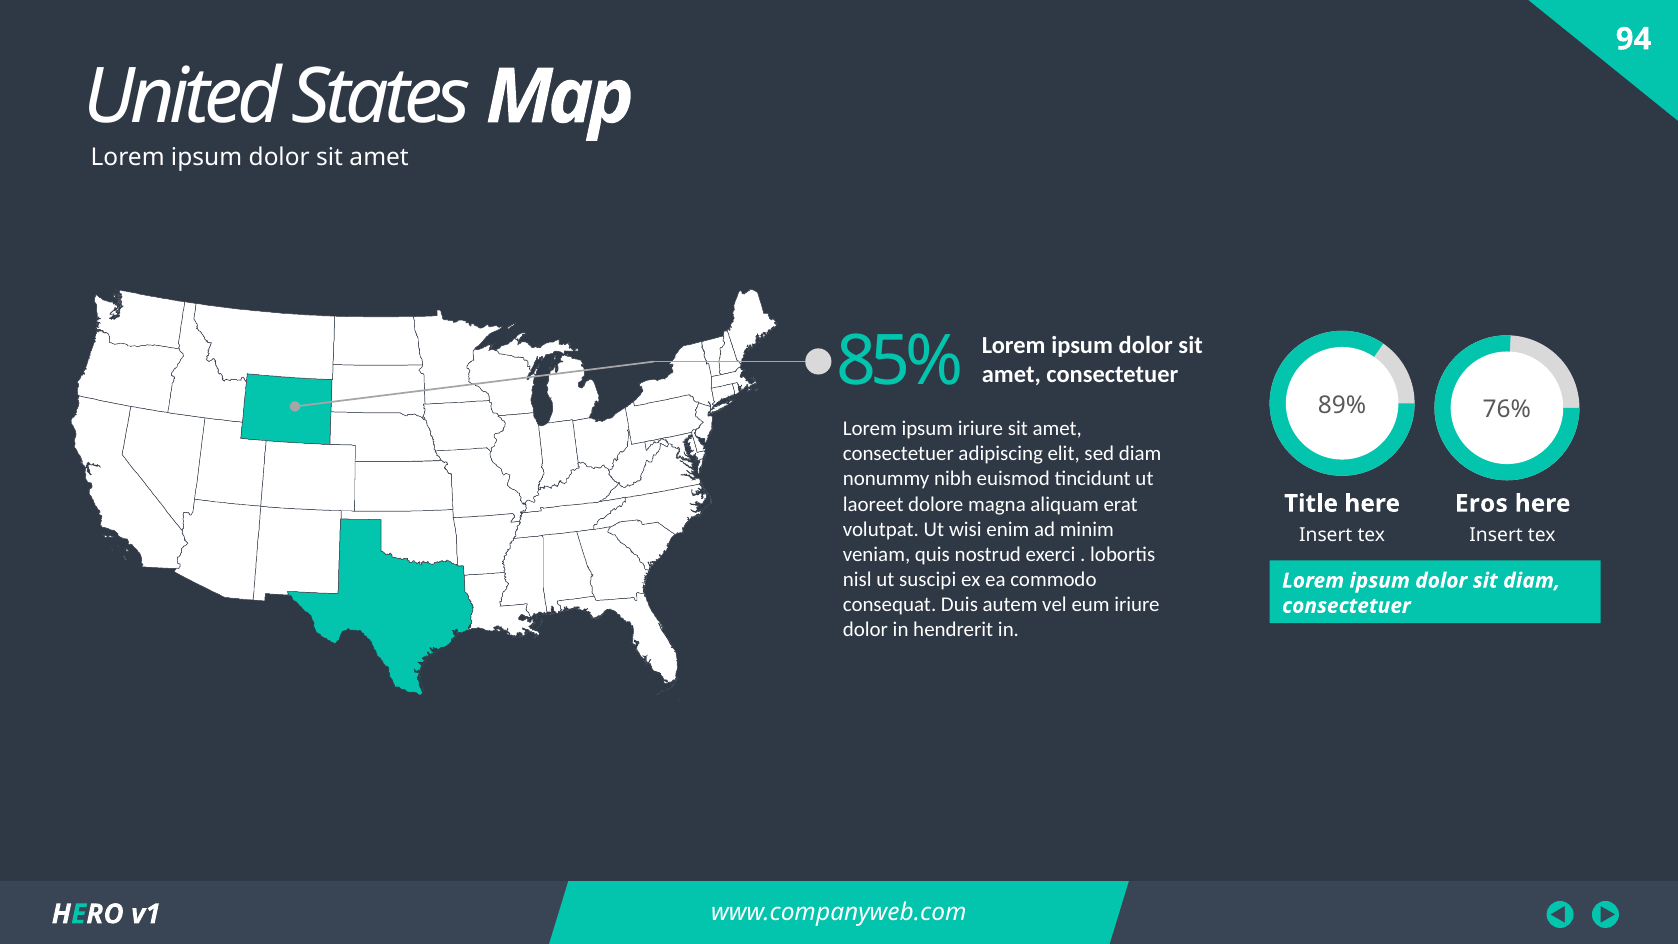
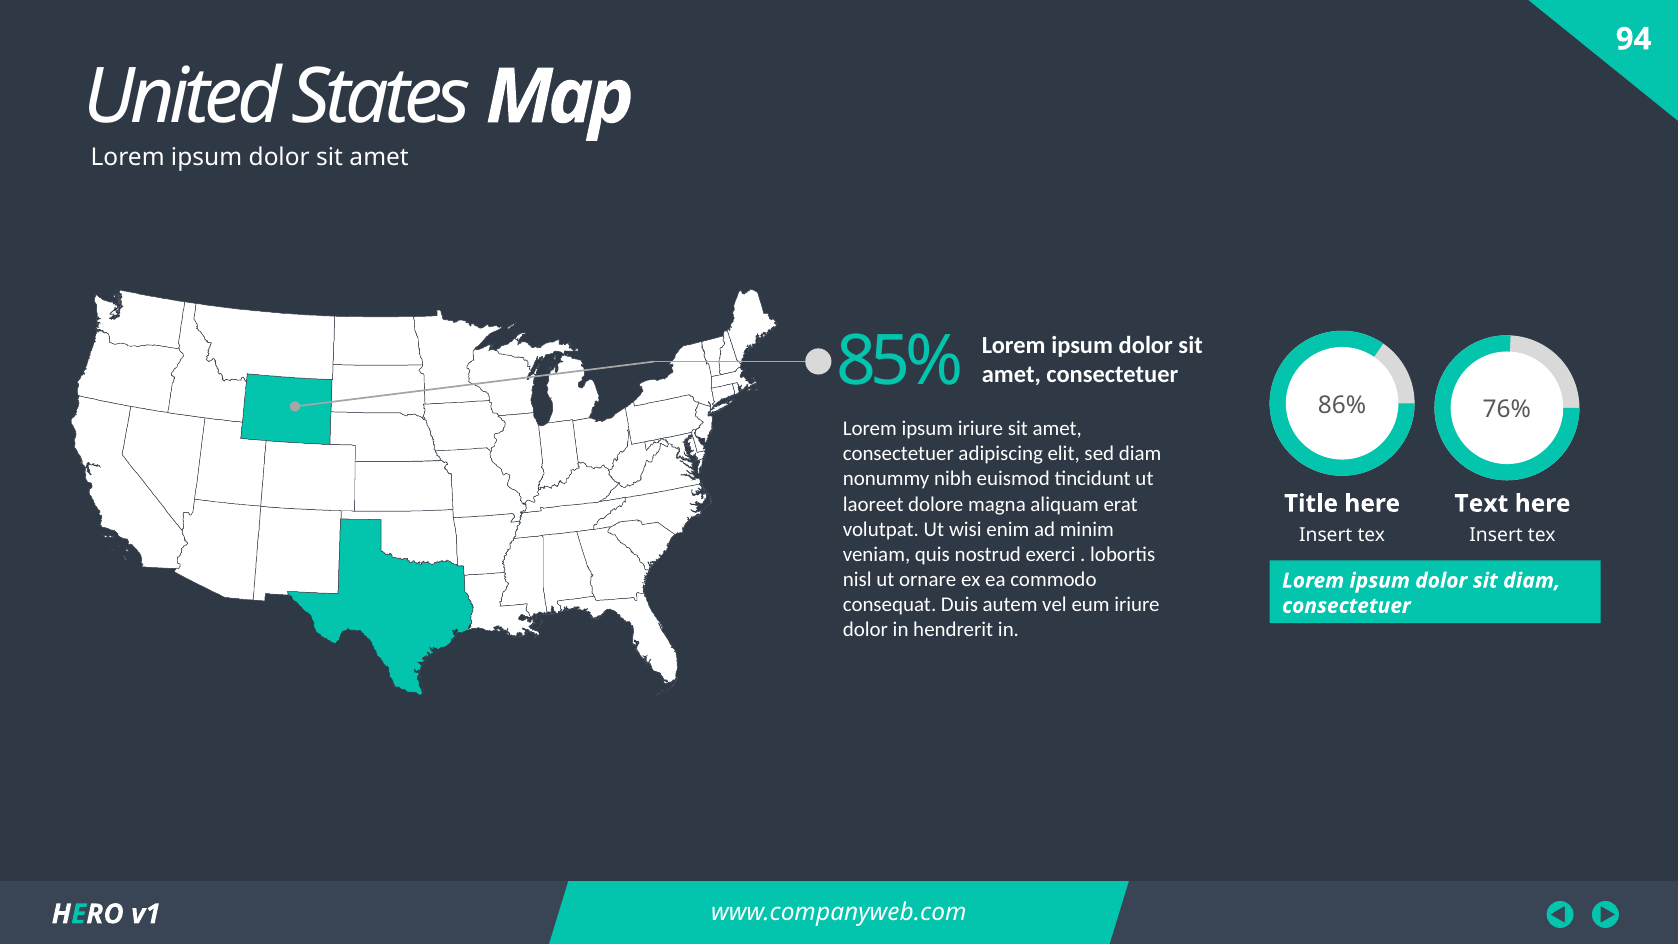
89%: 89% -> 86% (1342, 405)
Eros: Eros -> Text (1481, 504)
suscipi: suscipi -> ornare (928, 580)
